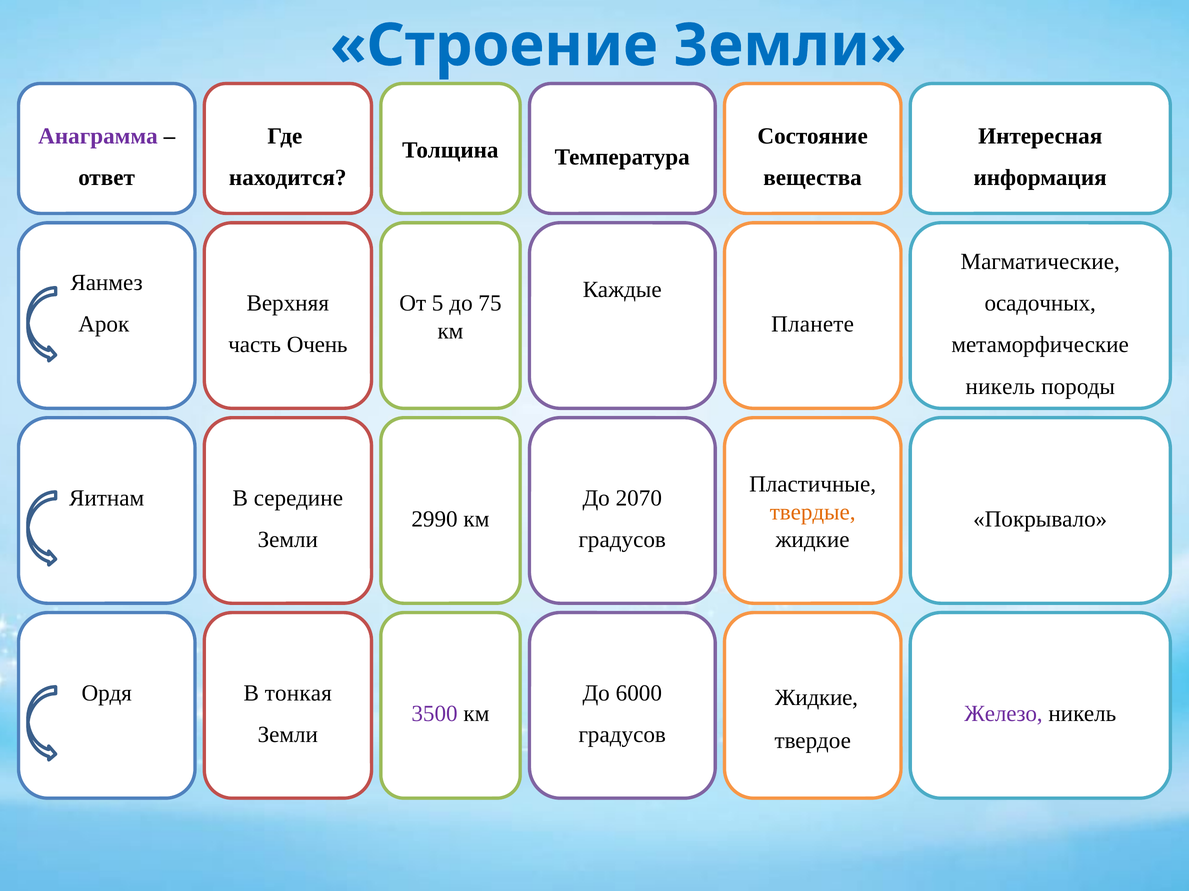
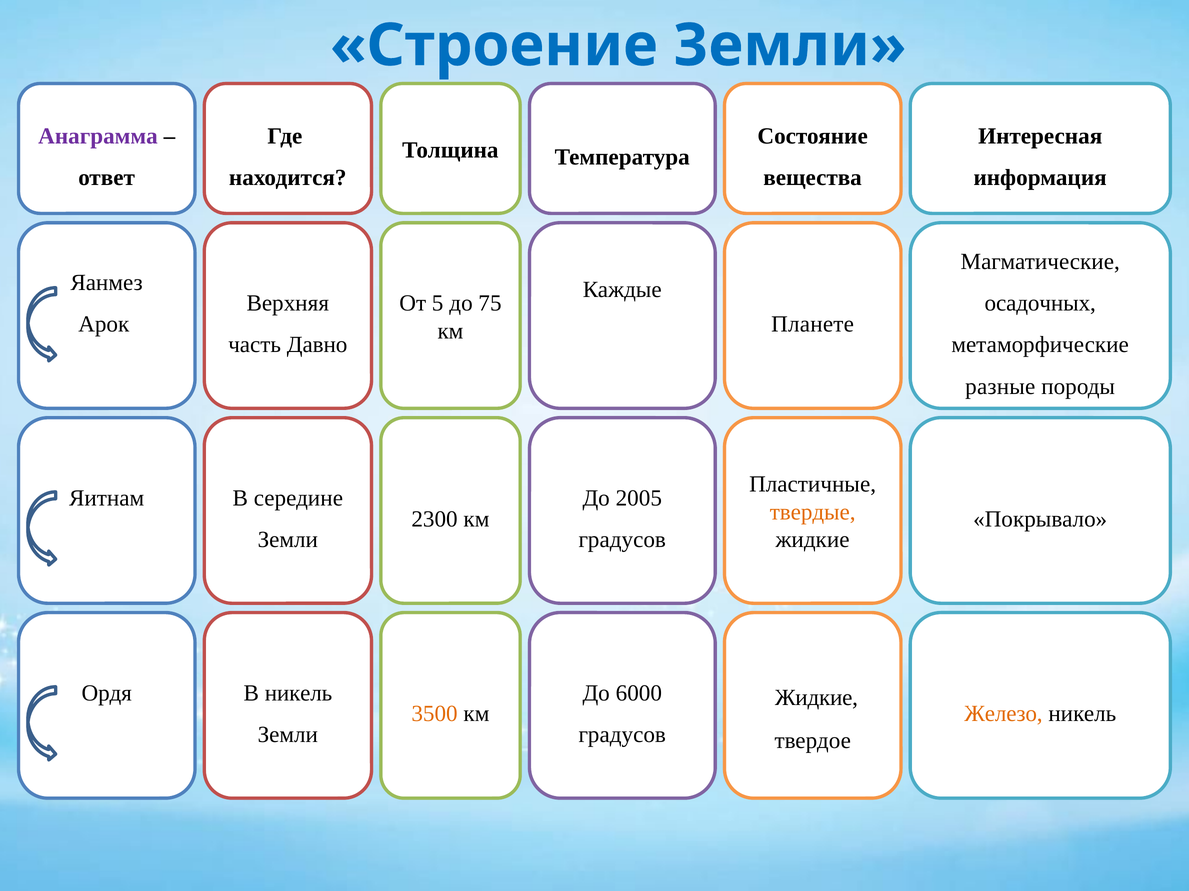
Очень: Очень -> Давно (317, 345)
никель: никель -> разные (1000, 387)
2070: 2070 -> 2005 (639, 499)
2990: 2990 -> 2300 (435, 519)
В тонкая: тонкая -> никель (298, 694)
3500 colour: purple -> orange (435, 714)
Железо colour: purple -> orange (1003, 714)
